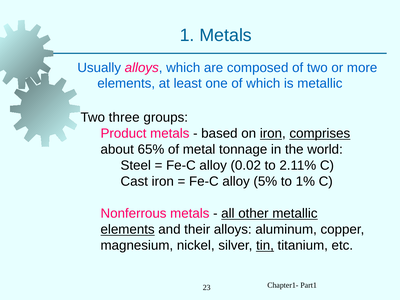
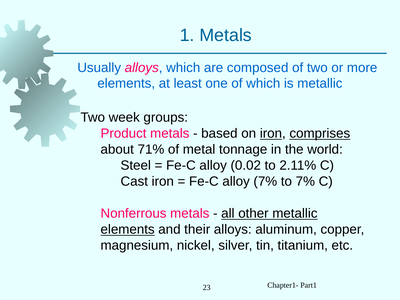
three: three -> week (124, 118)
65%: 65% -> 71% (151, 150)
alloy 5%: 5% -> 7% (265, 182)
to 1%: 1% -> 7% (305, 182)
tin underline: present -> none (265, 246)
